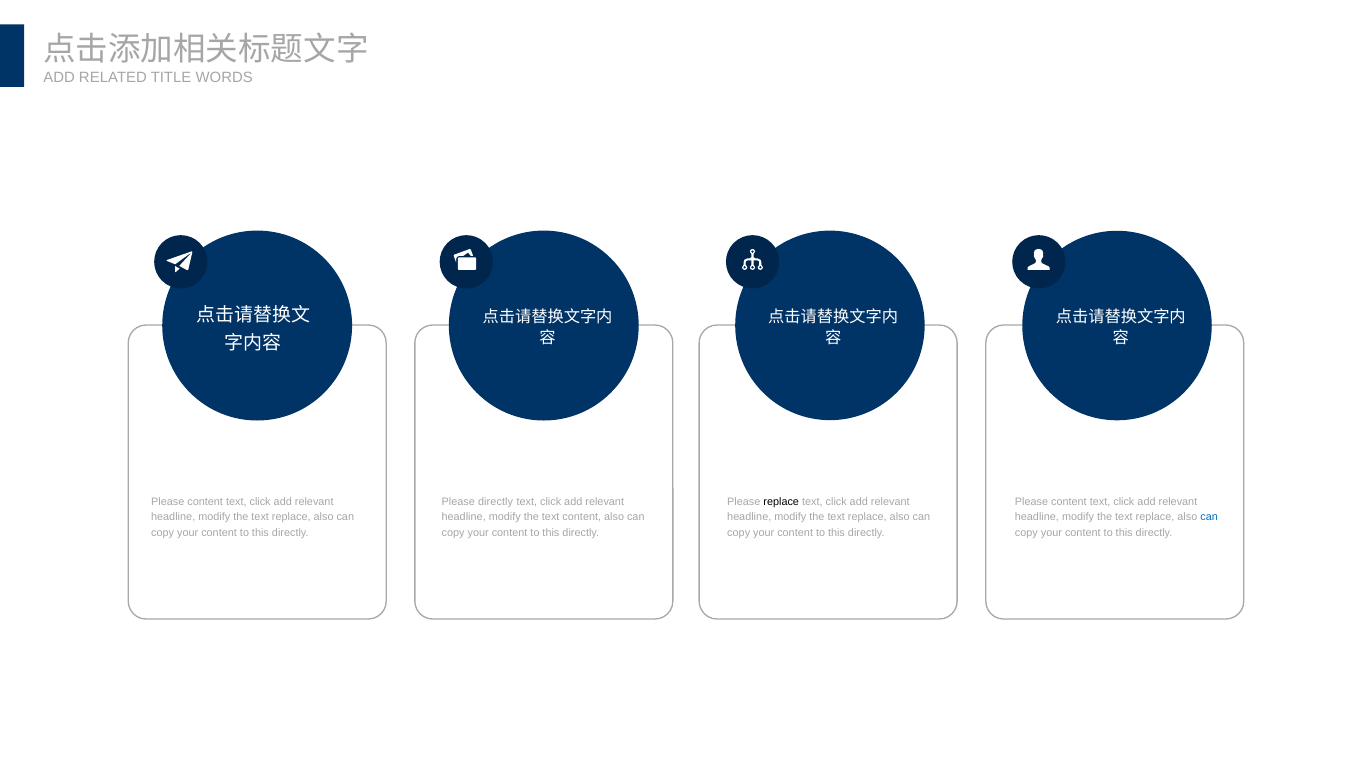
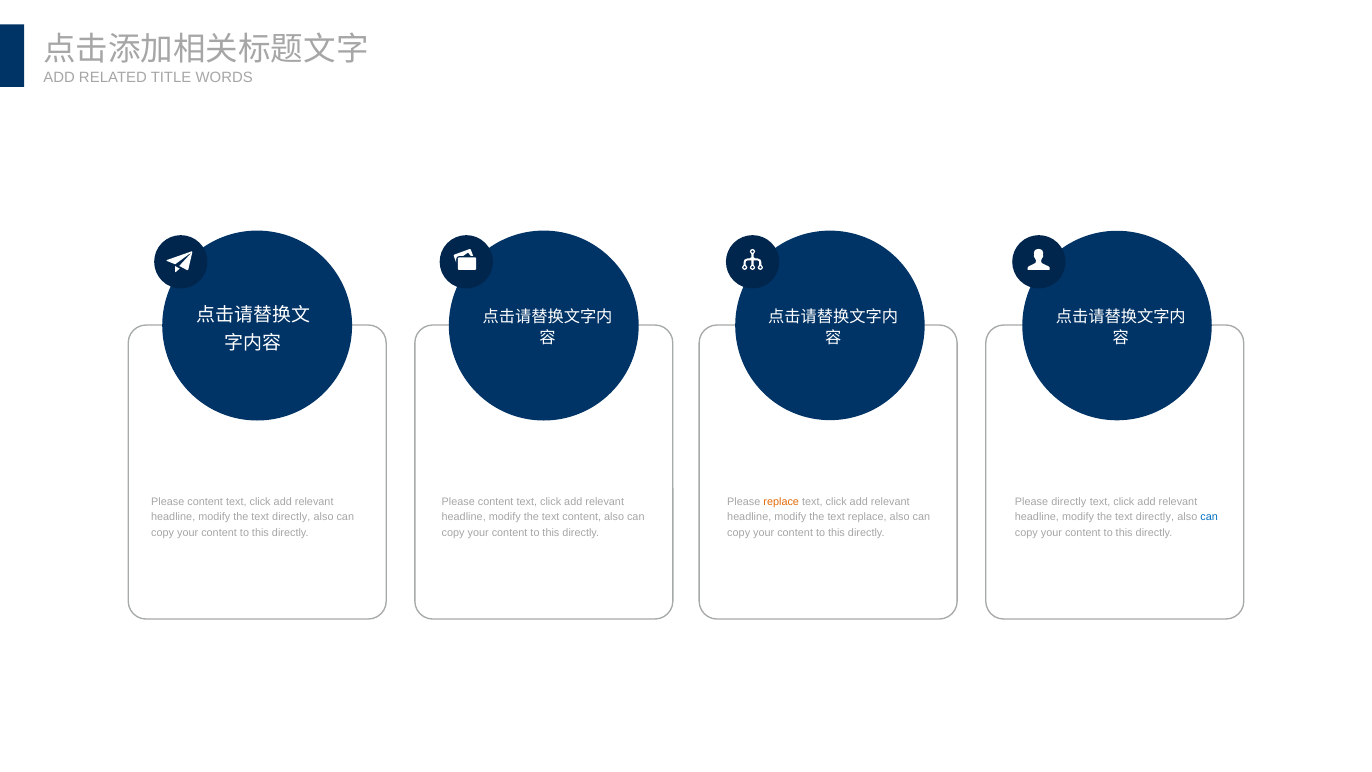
directly: directly -> content (496, 501)
replace colour: black -> orange (781, 501)
content: content -> directly (1069, 501)
replace: replace -> directly (291, 517)
replace: replace -> directly (1155, 517)
